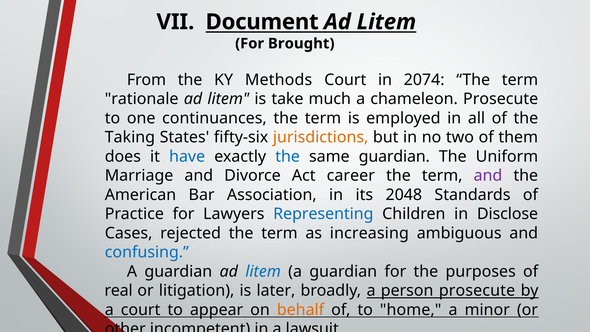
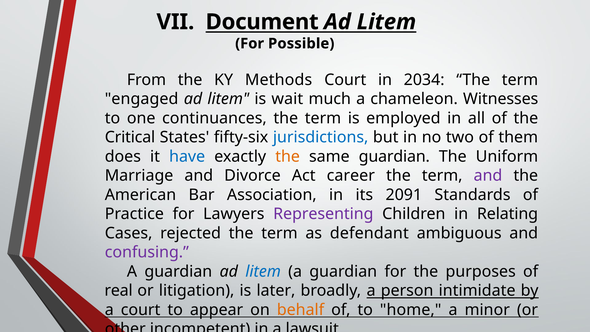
Brought: Brought -> Possible (301, 44)
2074: 2074 -> 2034 (424, 80)
rationale: rationale -> engaged (142, 99)
take: take -> wait (287, 99)
chameleon Prosecute: Prosecute -> Witnesses (501, 99)
Taking: Taking -> Critical (130, 137)
jurisdictions colour: orange -> blue (321, 137)
the colour: blue -> orange (288, 156)
2048: 2048 -> 2091 (404, 195)
Representing colour: blue -> purple (323, 214)
Disclose: Disclose -> Relating (508, 214)
increasing: increasing -> defendant (369, 233)
confusing colour: blue -> purple (147, 252)
person prosecute: prosecute -> intimidate (477, 291)
